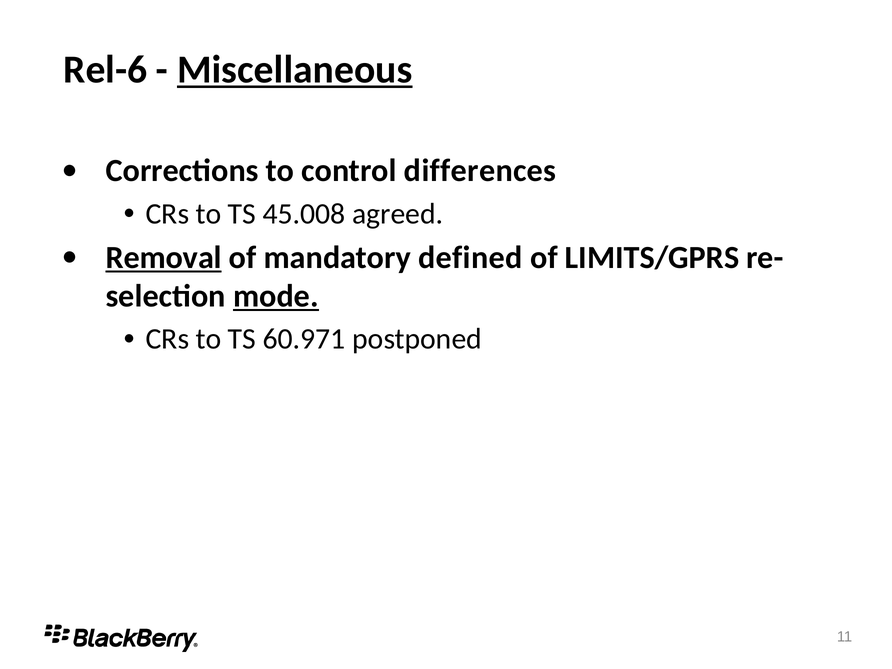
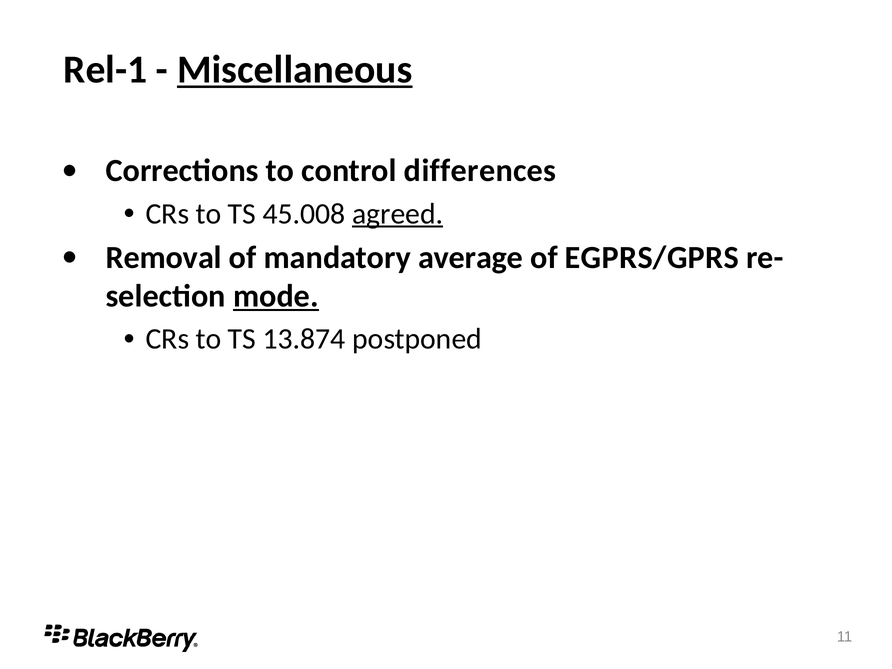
Rel-6: Rel-6 -> Rel-1 (105, 70)
agreed underline: none -> present (398, 214)
Removal underline: present -> none (164, 257)
defined: defined -> average (471, 257)
LIMITS/GPRS: LIMITS/GPRS -> EGPRS/GPRS (652, 257)
60.971: 60.971 -> 13.874 (304, 339)
